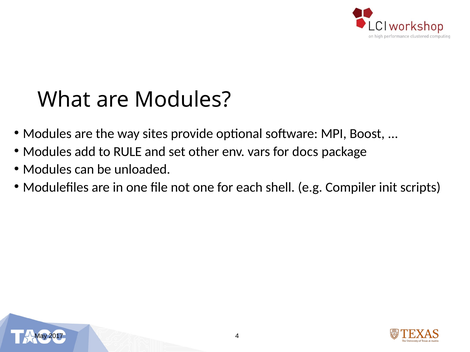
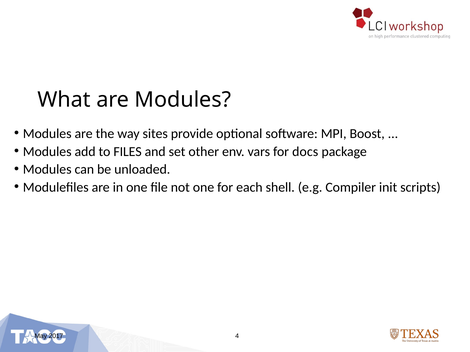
RULE: RULE -> FILES (128, 152)
